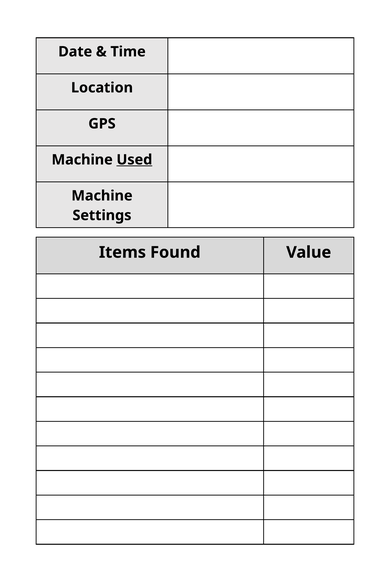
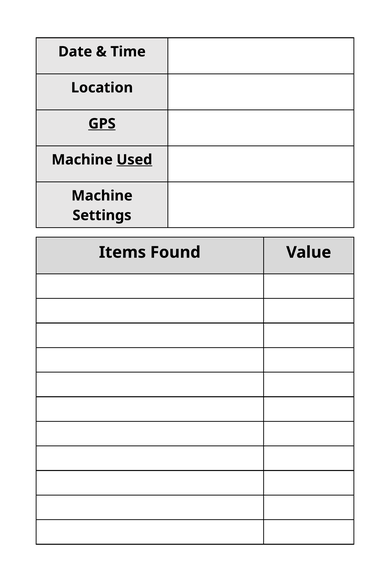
GPS underline: none -> present (102, 123)
